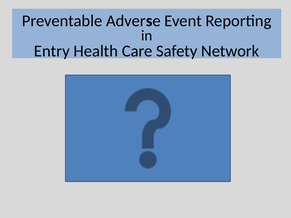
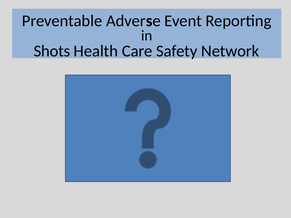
Entry: Entry -> Shots (52, 51)
